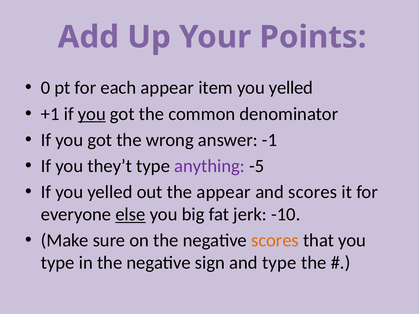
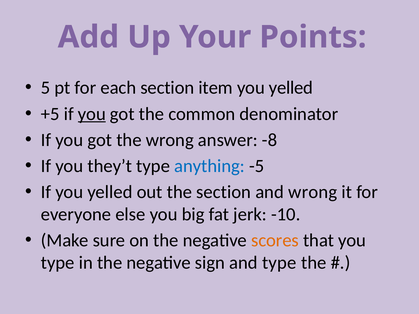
0: 0 -> 5 (46, 88)
each appear: appear -> section (167, 88)
+1: +1 -> +5 (50, 114)
-1: -1 -> -8 (270, 140)
anything colour: purple -> blue (209, 166)
the appear: appear -> section (224, 192)
and scores: scores -> wrong (313, 192)
else underline: present -> none (130, 215)
